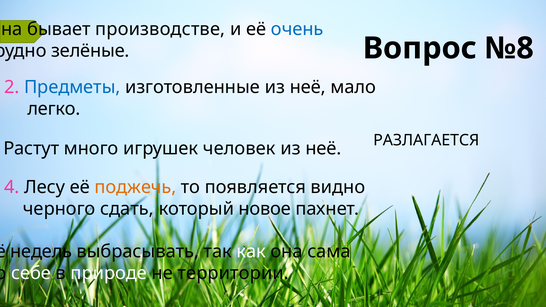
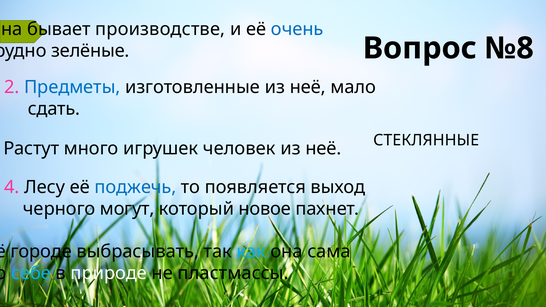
легко: легко -> сдать (54, 109)
РАЗЛАГАЕТСЯ: РАЗЛАГАЕТСЯ -> СТЕКЛЯННЫЕ (426, 140)
поджечь colour: orange -> blue (135, 187)
видно: видно -> выход (338, 187)
сдать: сдать -> могут (127, 209)
недель: недель -> городе (41, 252)
как colour: white -> light blue (251, 252)
себе colour: white -> light blue (31, 273)
территории: территории -> пластмассы (233, 273)
